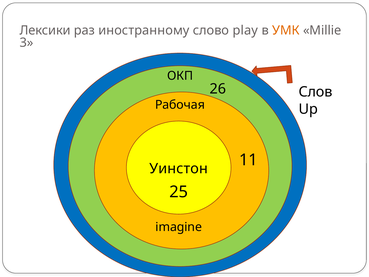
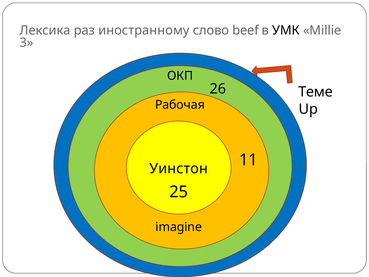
Лексики: Лексики -> Лексика (45, 30)
play: play -> beef (245, 30)
УМК colour: orange -> black (286, 30)
Слов: Слов -> Теме (316, 92)
